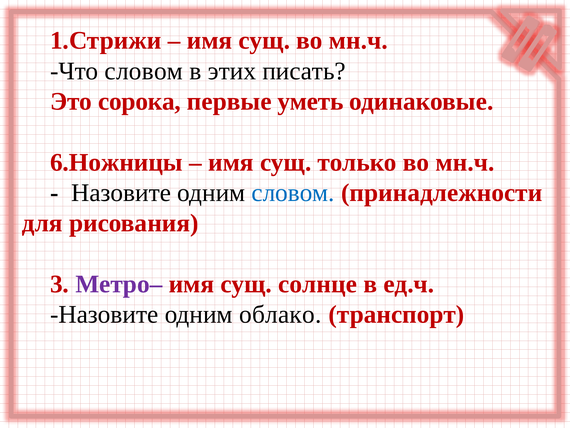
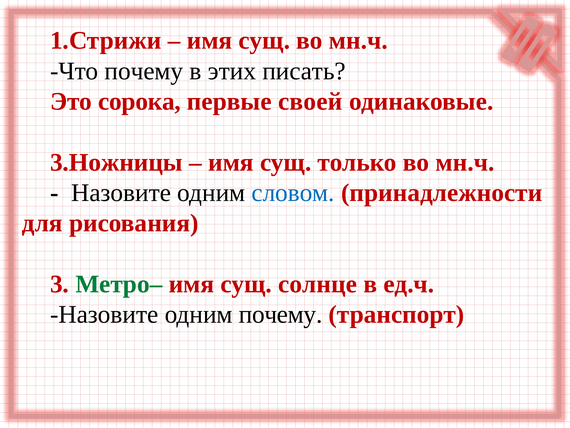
Что словом: словом -> почему (144, 71)
уметь: уметь -> своей (310, 101)
6.Ножницы: 6.Ножницы -> 3.Ножницы (116, 162)
Метро– colour: purple -> green (119, 284)
одним облако: облако -> почему (281, 314)
